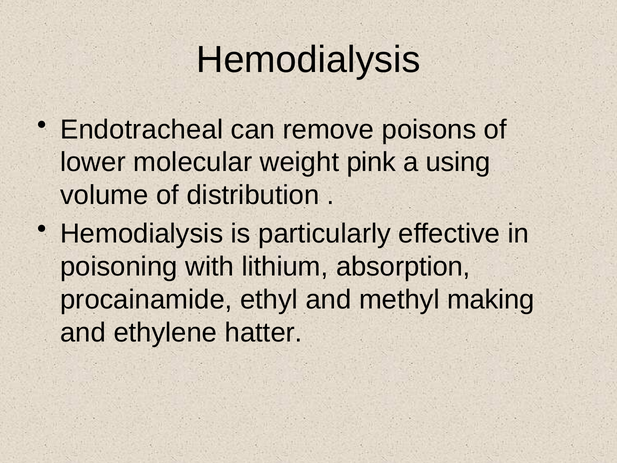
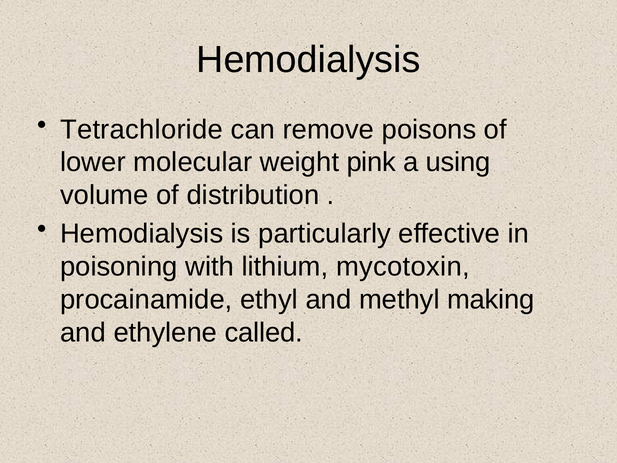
Endotracheal: Endotracheal -> Tetrachloride (142, 129)
absorption: absorption -> mycotoxin (403, 267)
hatter: hatter -> called (264, 332)
